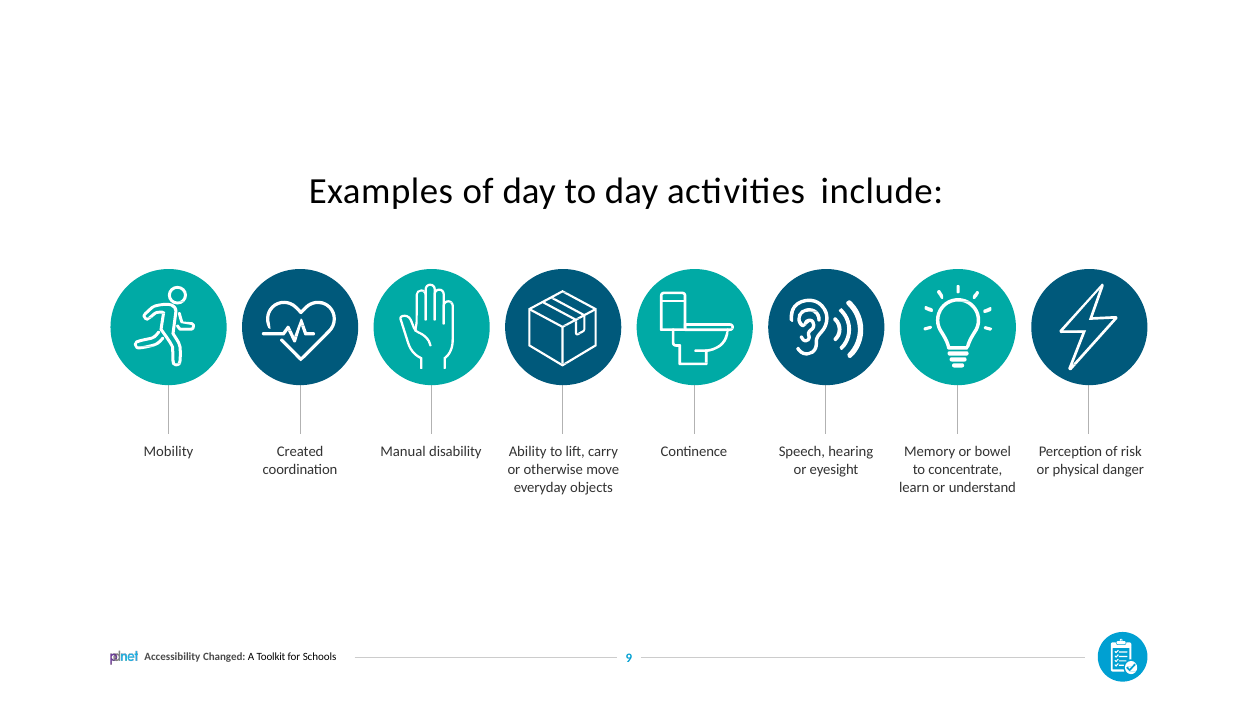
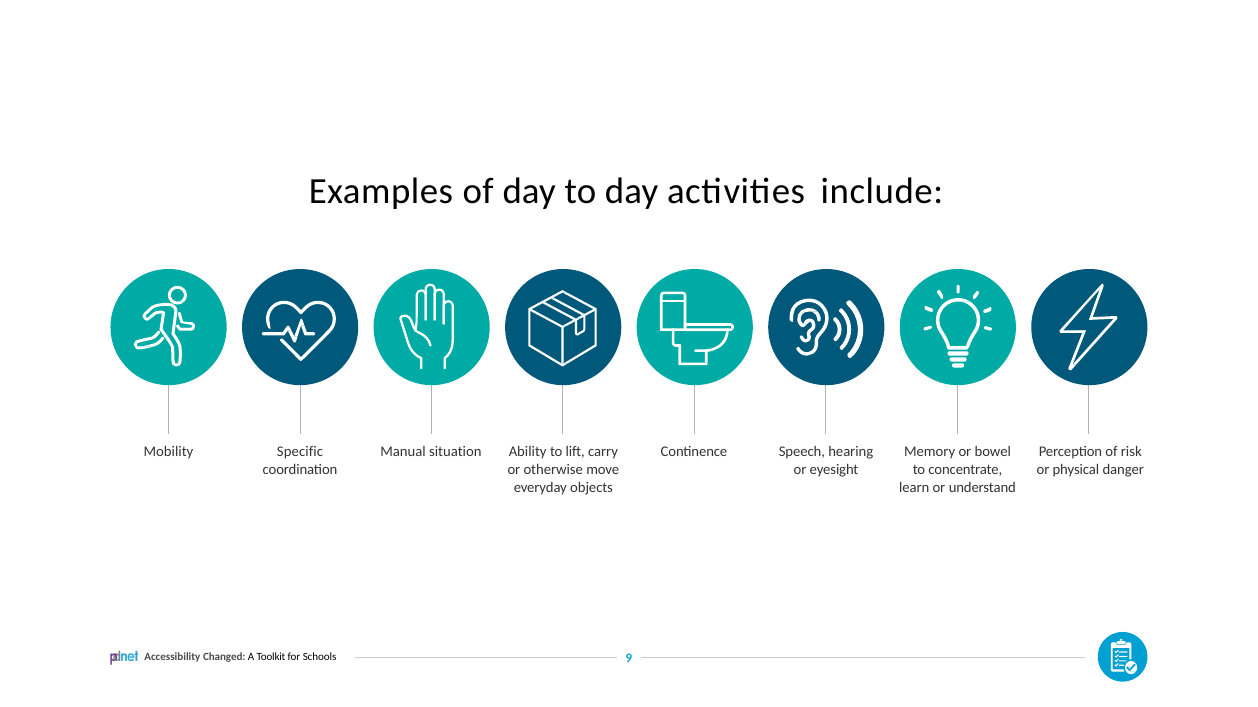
Created: Created -> Specific (300, 452)
disability: disability -> situation (455, 452)
